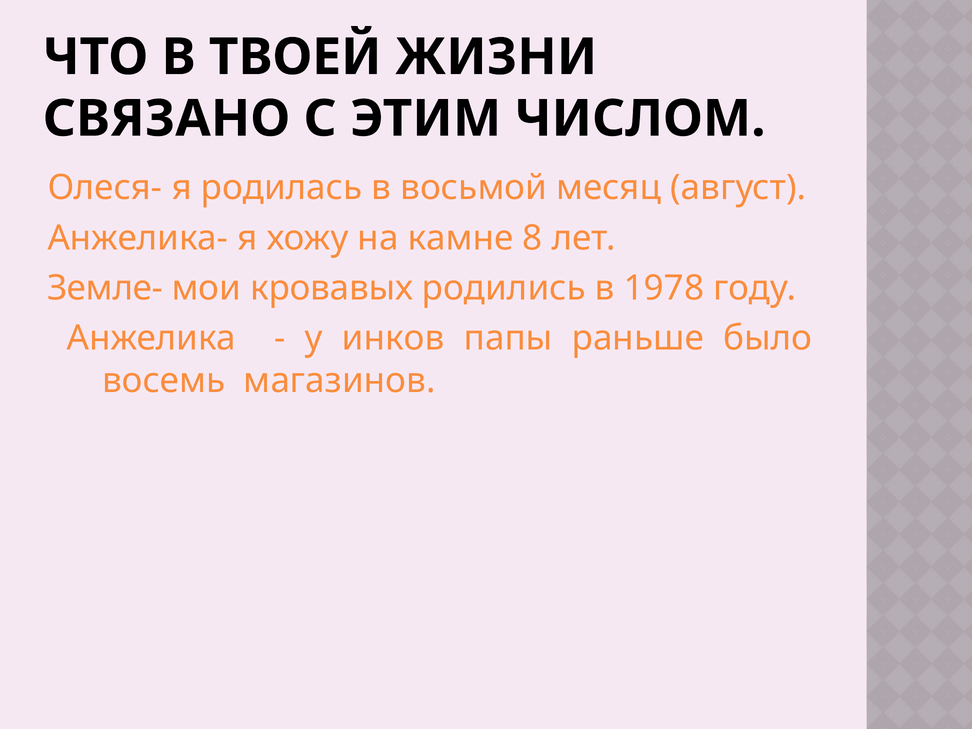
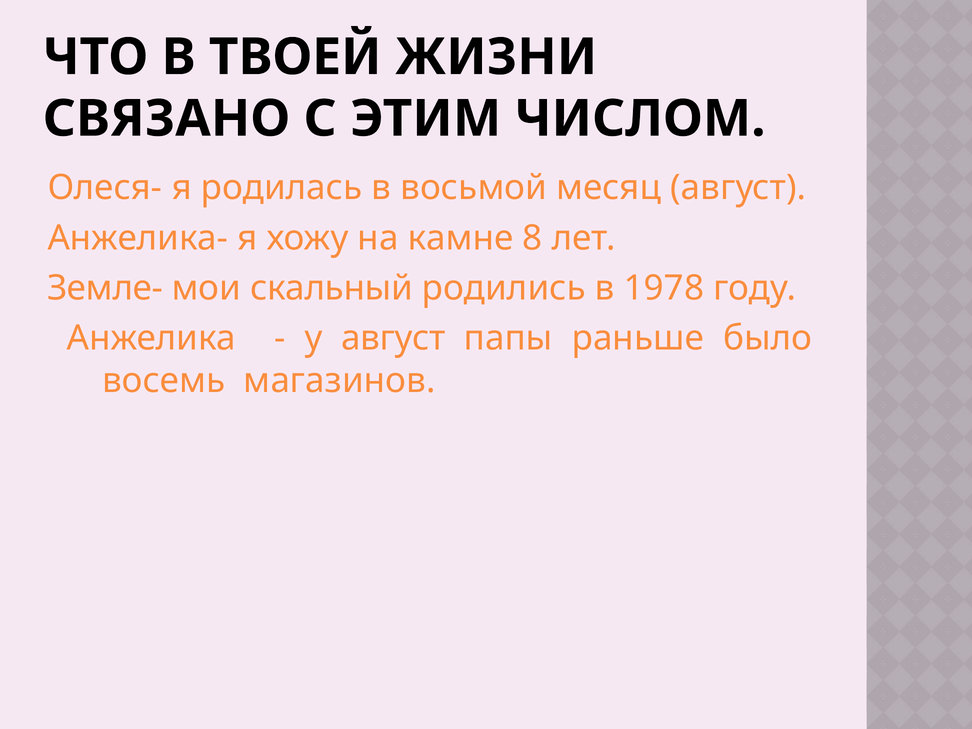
кровавых: кровавых -> скальный (332, 288)
у инков: инков -> август (393, 338)
